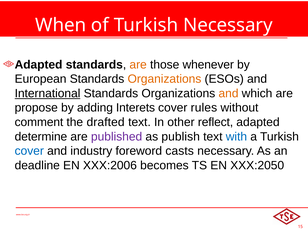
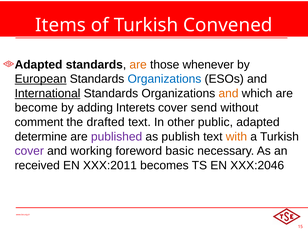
When: When -> Items (61, 25)
Turkish Necessary: Necessary -> Convened (228, 25)
European underline: none -> present (41, 79)
Organizations colour: orange -> blue (164, 79)
propose: propose -> become (36, 108)
rules: rules -> send (204, 108)
reflect: reflect -> public (215, 122)
with colour: blue -> orange (236, 137)
cover colour: blue -> purple (29, 151)
industry: industry -> working (91, 151)
casts: casts -> basic (180, 151)
deadline: deadline -> received (37, 165)
XXX:2006: XXX:2006 -> XXX:2011 (110, 165)
XXX:2050: XXX:2050 -> XXX:2046 (257, 165)
